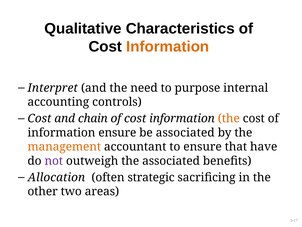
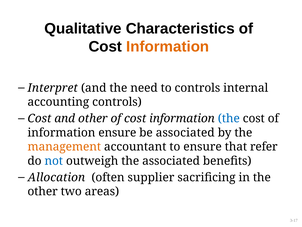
to purpose: purpose -> controls (197, 88)
and chain: chain -> other (93, 118)
the colour: orange -> blue (229, 118)
have: have -> refer (264, 146)
not colour: purple -> blue (54, 161)
strategic: strategic -> supplier (151, 177)
